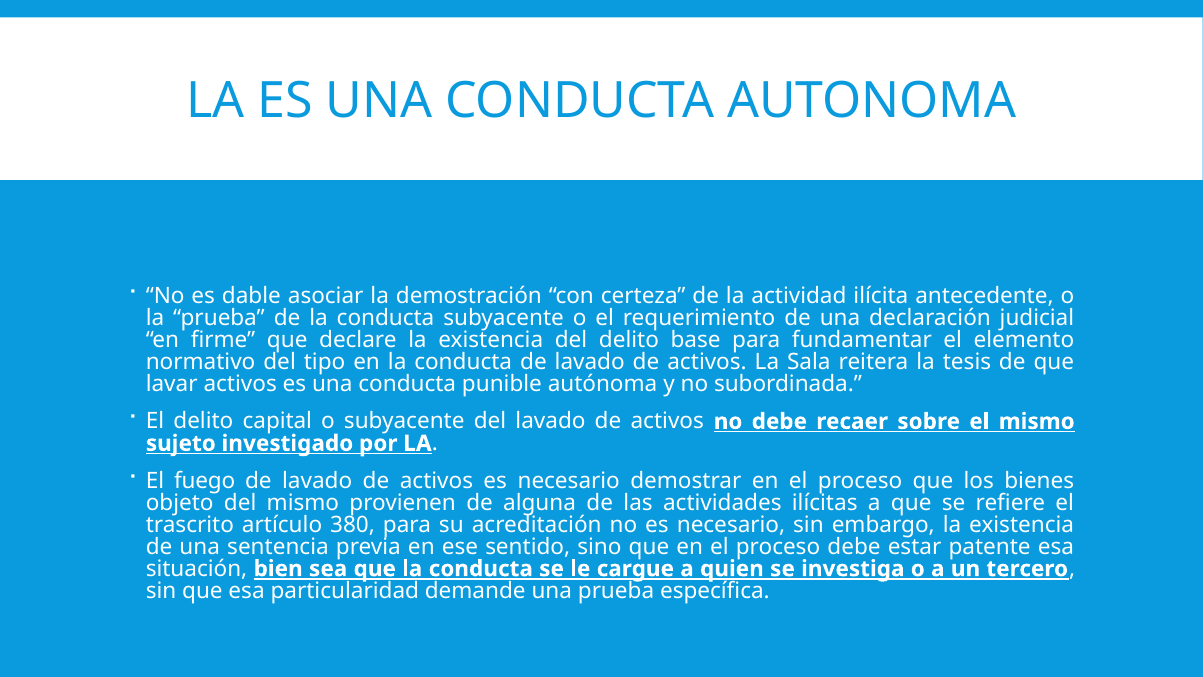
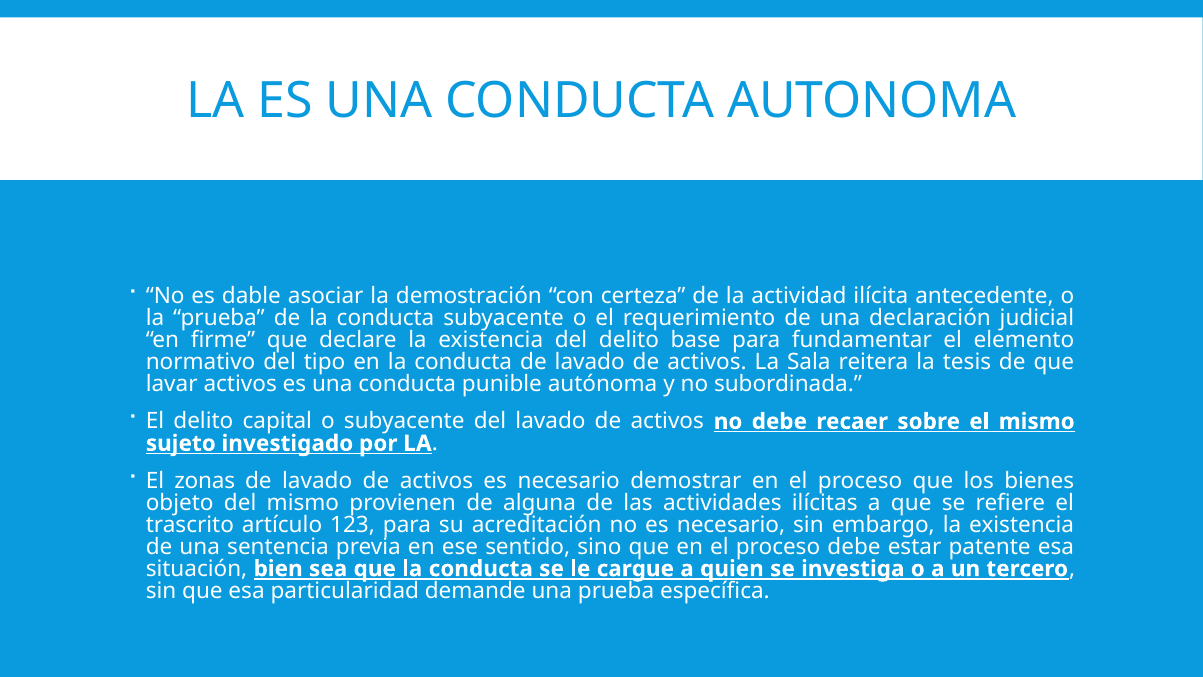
fuego: fuego -> zonas (205, 481)
380: 380 -> 123 (353, 525)
